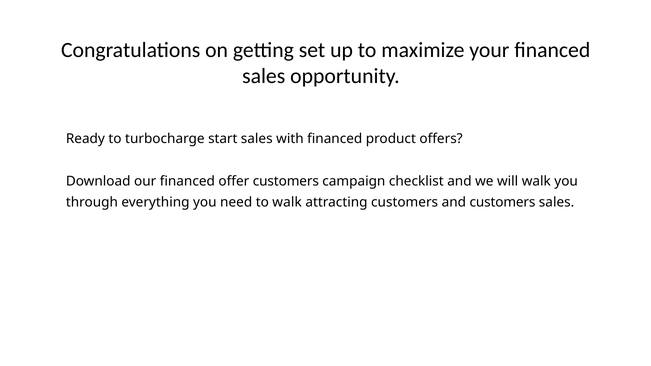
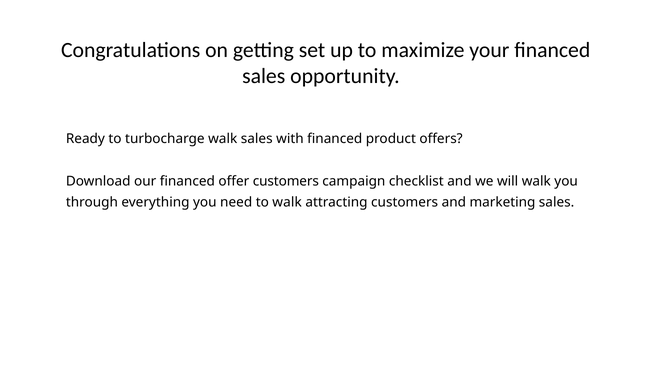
turbocharge start: start -> walk (223, 139)
and customers: customers -> marketing (502, 203)
